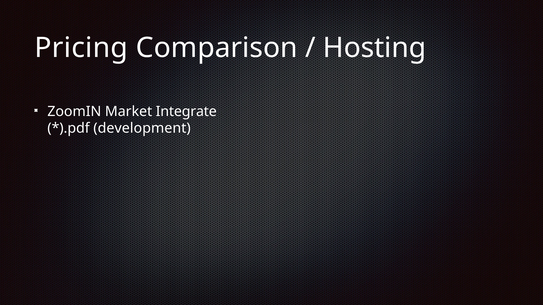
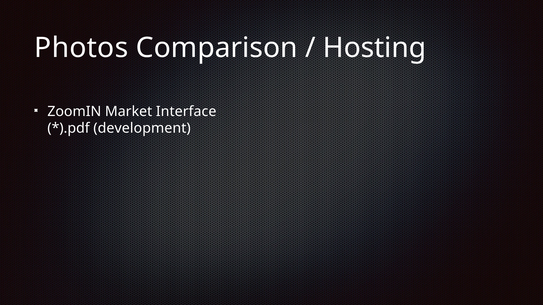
Pricing: Pricing -> Photos (81, 48)
Integrate: Integrate -> Interface (186, 112)
